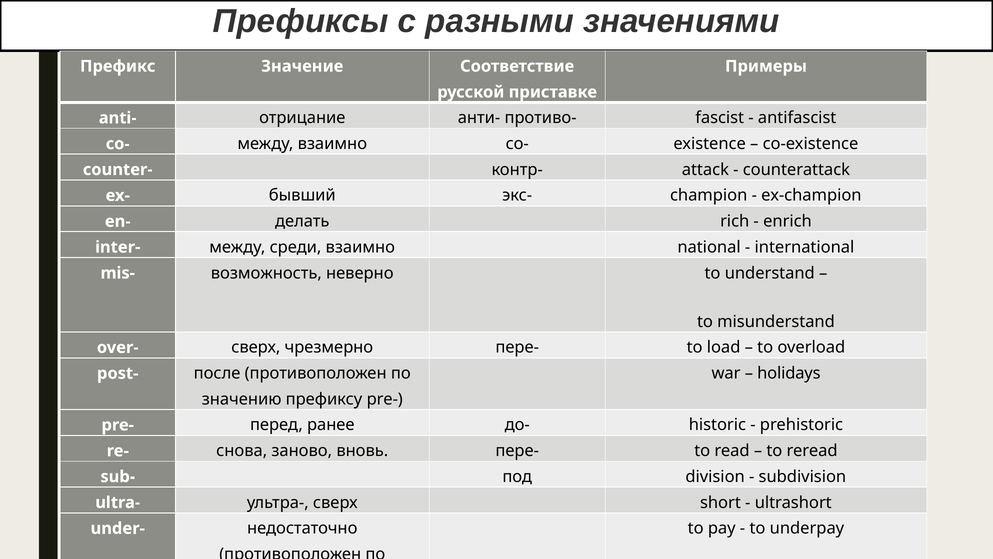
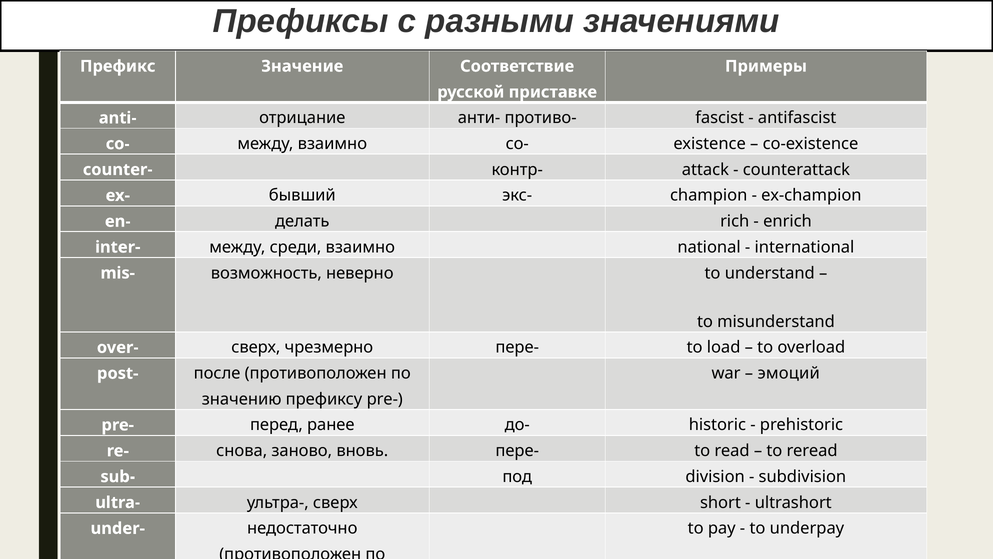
holidays: holidays -> эмоций (789, 373)
